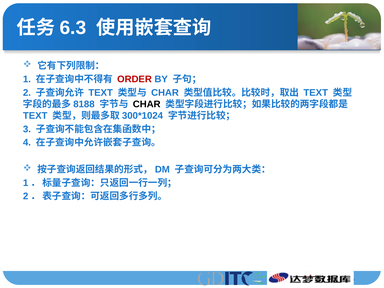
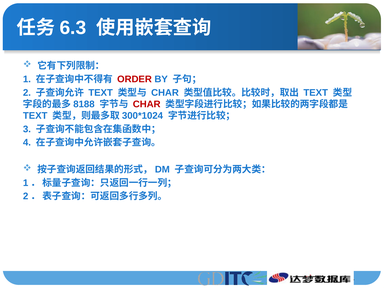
CHAR colour: black -> red (147, 104)
